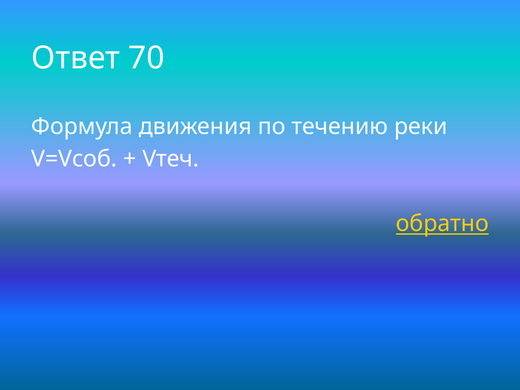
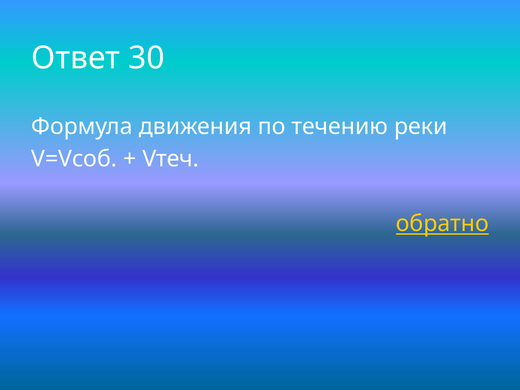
70: 70 -> 30 (147, 58)
